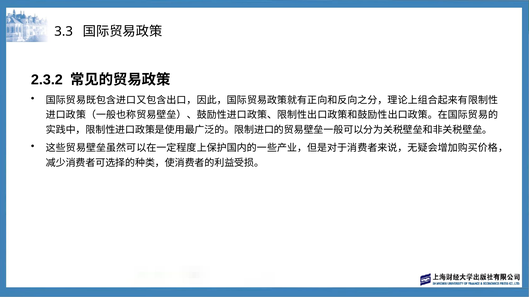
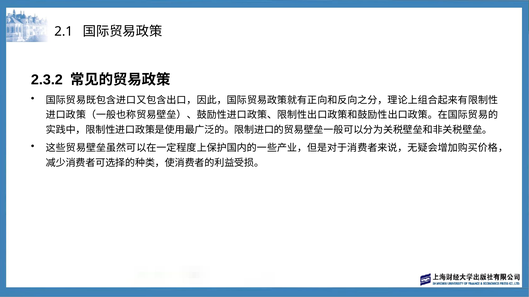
3.3: 3.3 -> 2.1 (64, 31)
